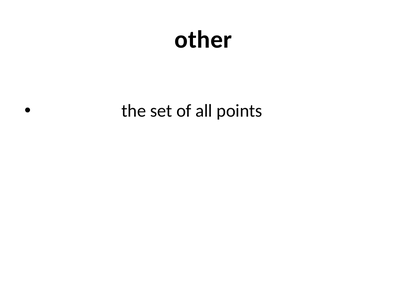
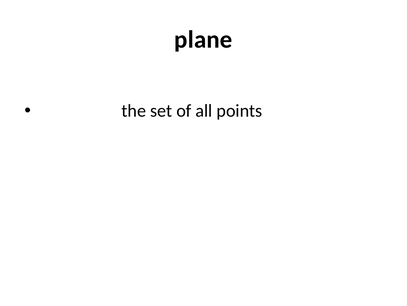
other: other -> plane (203, 39)
